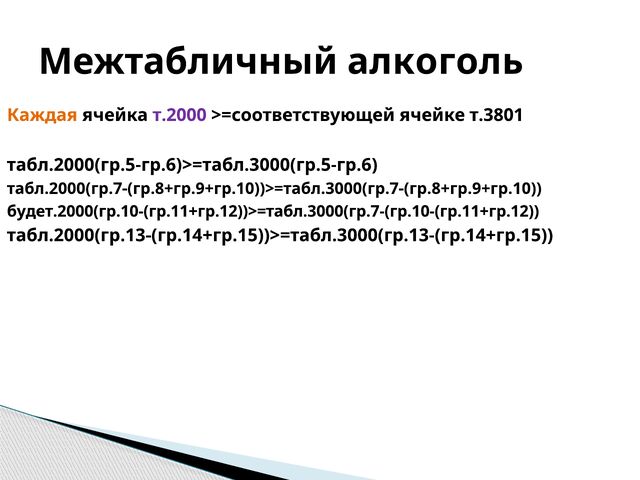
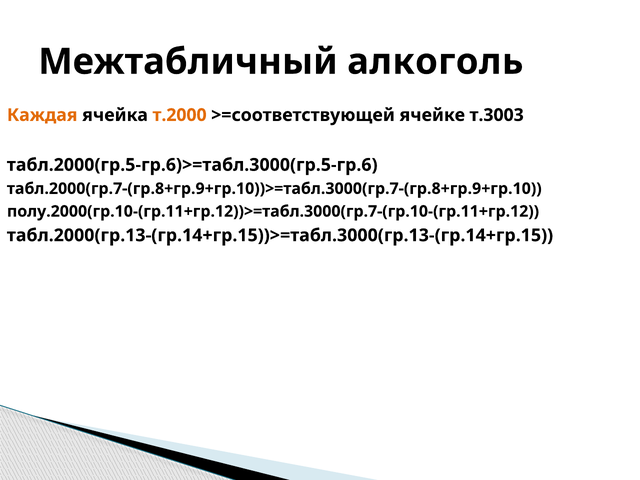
т.2000 colour: purple -> orange (180, 115)
т.3801: т.3801 -> т.3003 (497, 115)
будет.2000(гр.10-(гр.11+гр.12))>=табл.3000(гр.7-(гр.10-(гр.11+гр.12: будет.2000(гр.10-(гр.11+гр.12))>=табл.3000(гр.7-(гр.10-(гр.11+гр.12 -> полу.2000(гр.10-(гр.11+гр.12))>=табл.3000(гр.7-(гр.10-(гр.11+гр.12 (273, 211)
